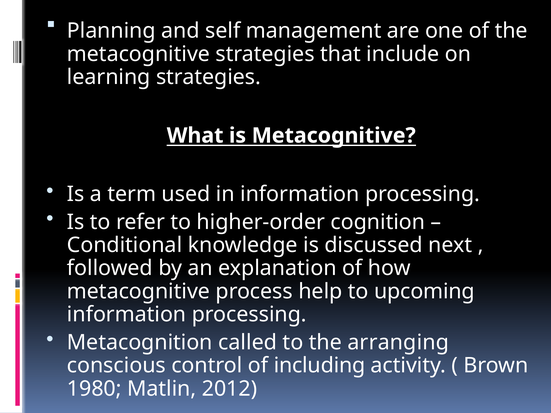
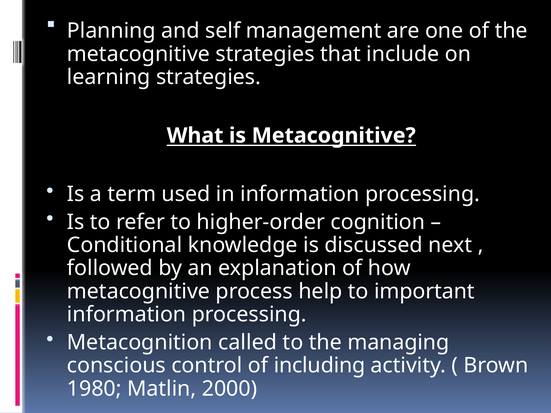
upcoming: upcoming -> important (424, 292)
arranging: arranging -> managing (398, 343)
2012: 2012 -> 2000 (229, 389)
